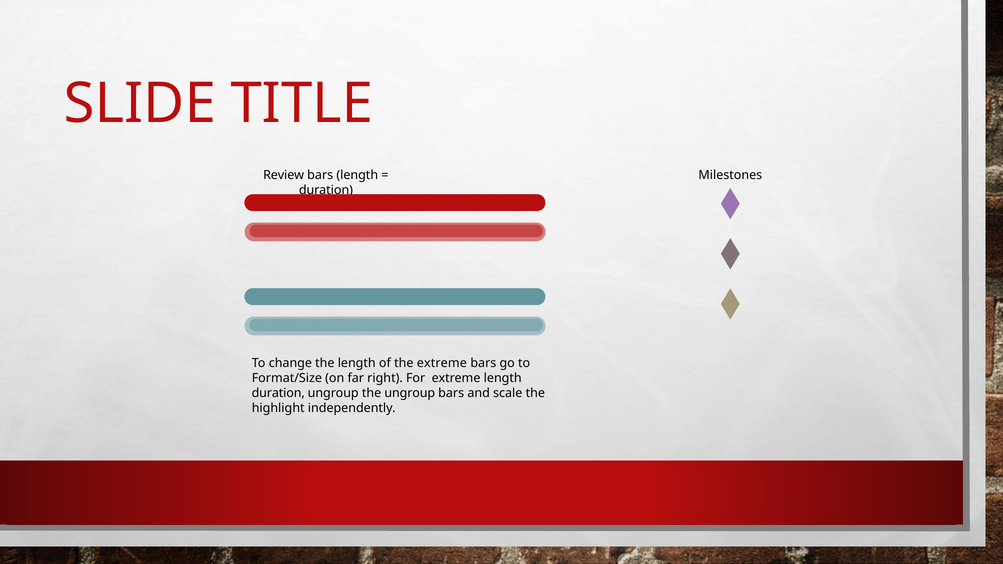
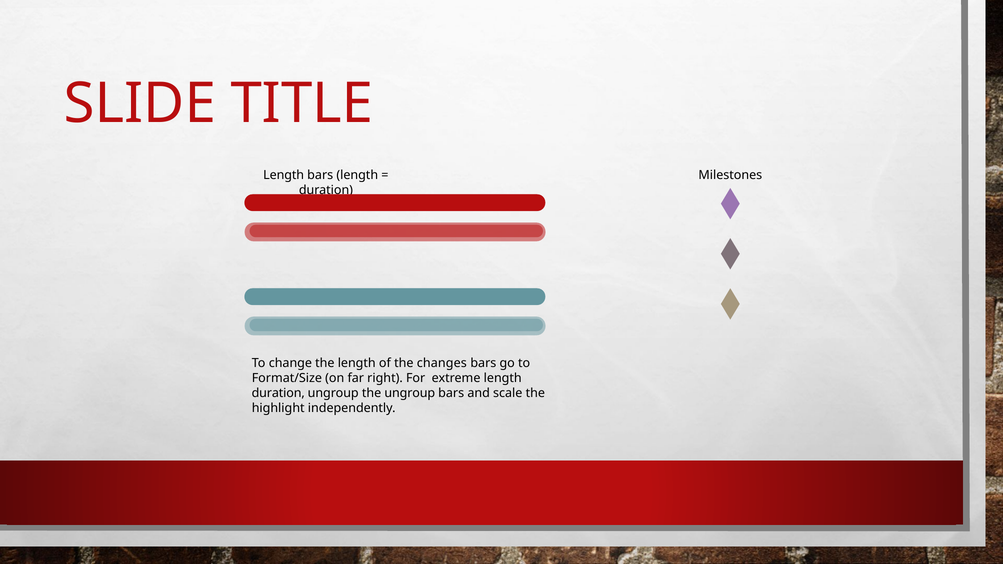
Review: Review -> Length (284, 175)
the extreme: extreme -> changes (442, 363)
